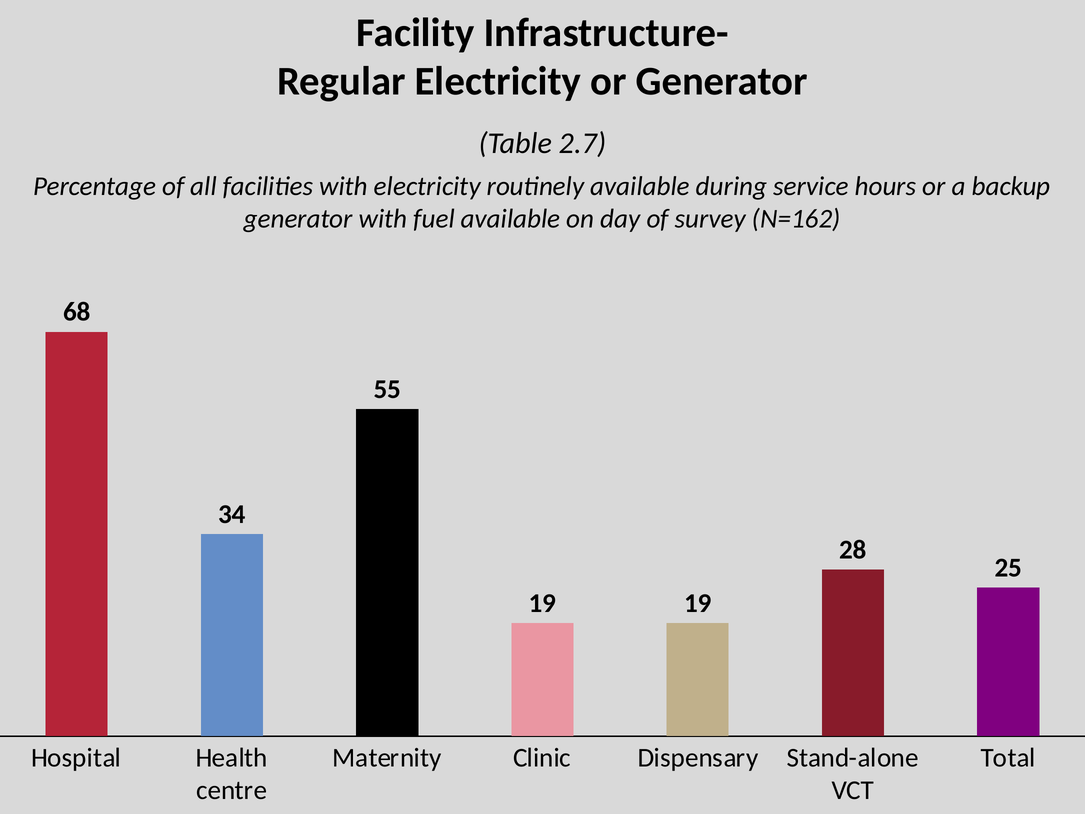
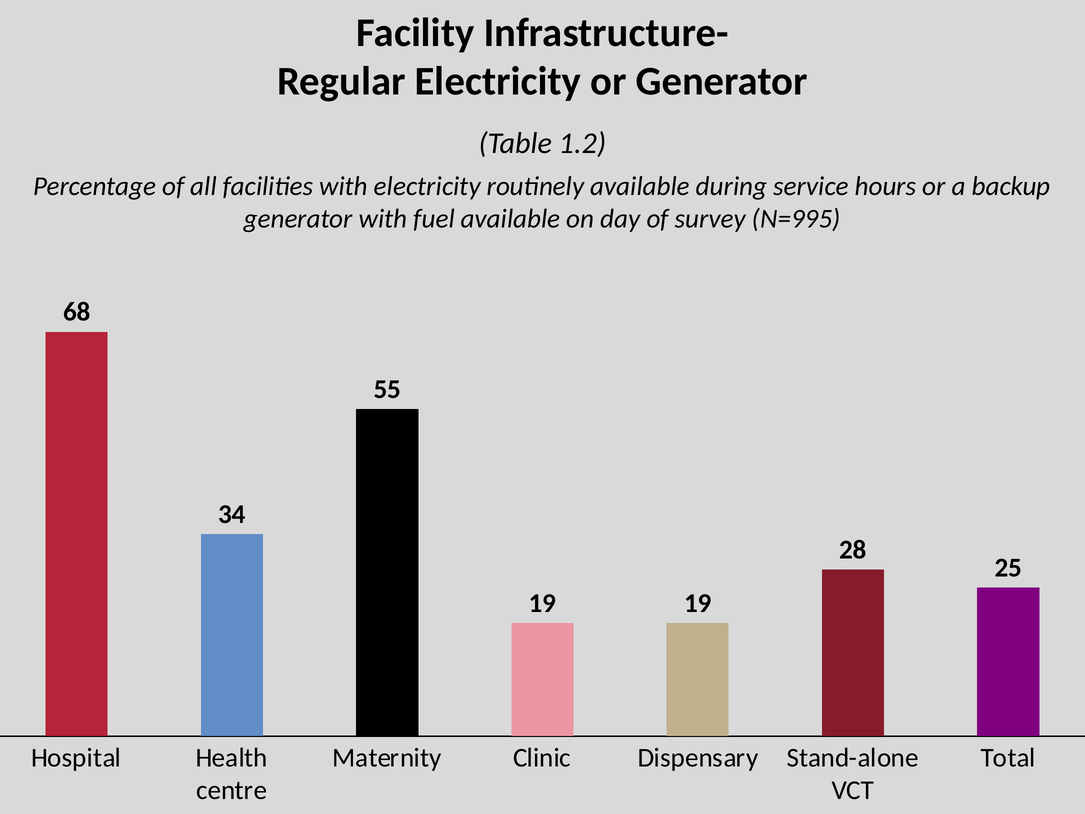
2.7: 2.7 -> 1.2 (583, 143)
N=162: N=162 -> N=995 (796, 219)
